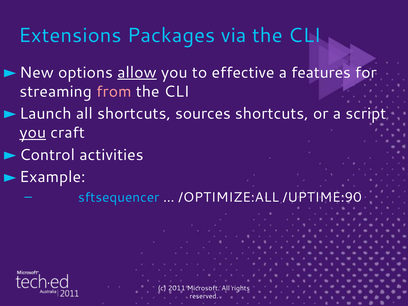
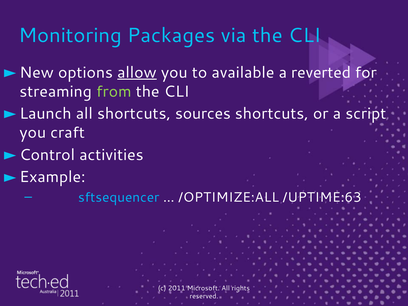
Extensions: Extensions -> Monitoring (70, 35)
effective: effective -> available (243, 72)
features: features -> reverted (321, 72)
from colour: pink -> light green (114, 91)
you underline: present -> none (33, 133)
/UPTIME:90: /UPTIME:90 -> /UPTIME:63 (322, 197)
